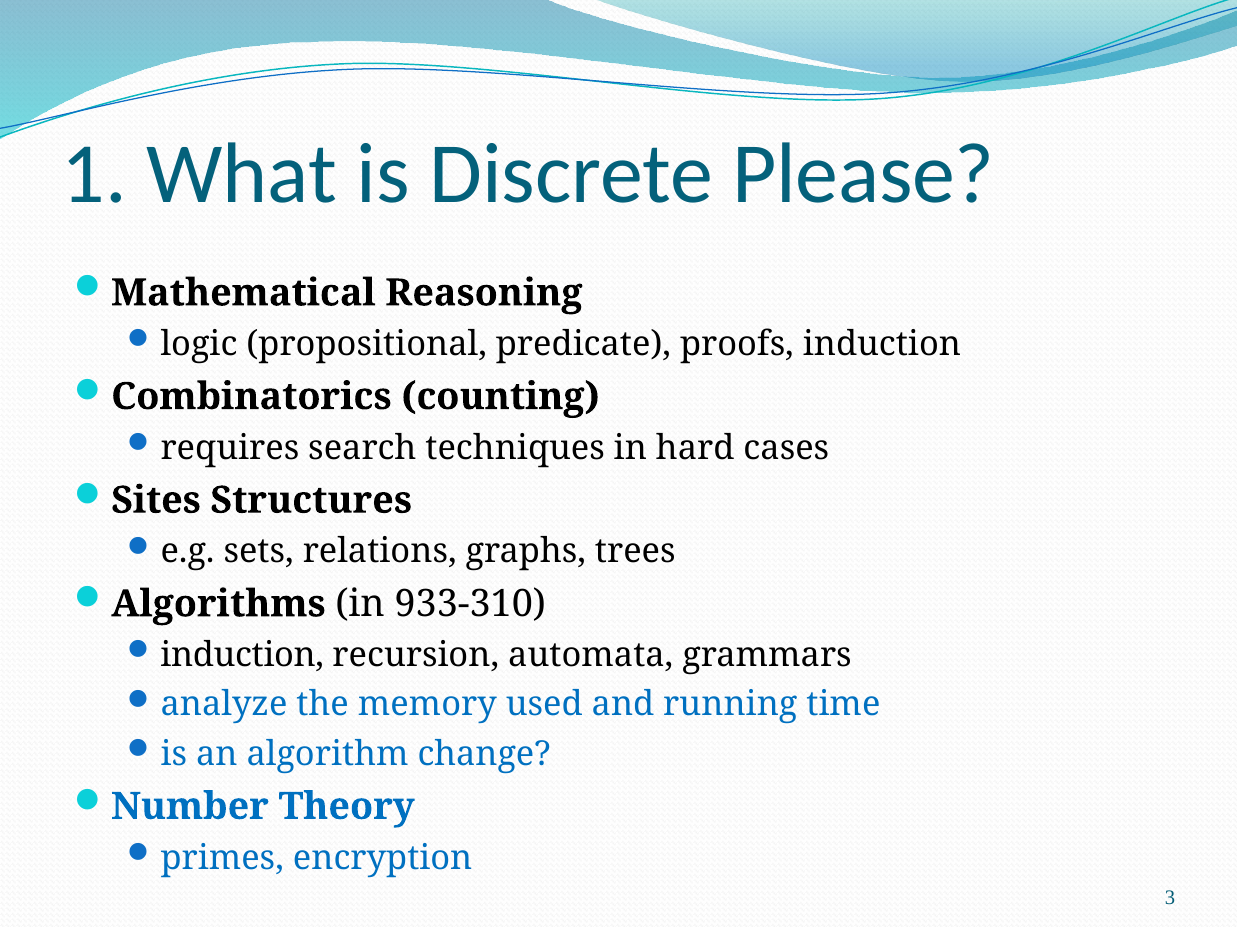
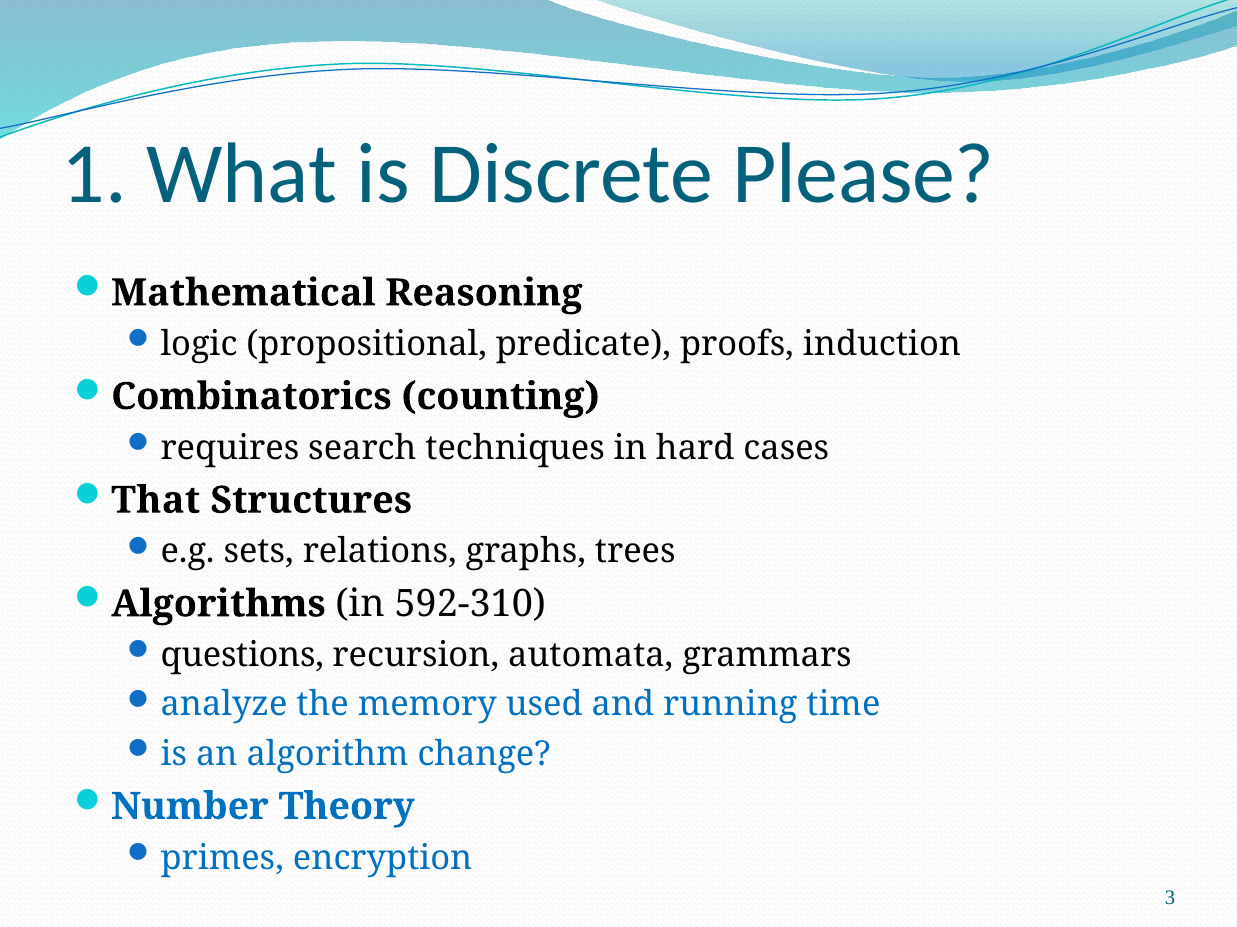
Sites: Sites -> That (156, 501)
933-310: 933-310 -> 592-310 (470, 604)
induction: induction -> questions (242, 656)
